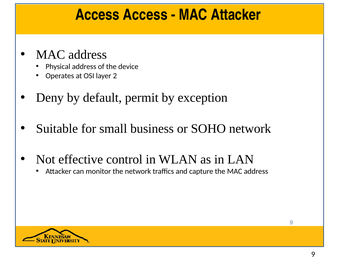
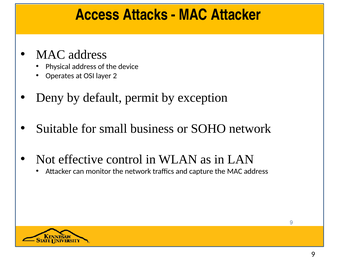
Access Access: Access -> Attacks (145, 15)
